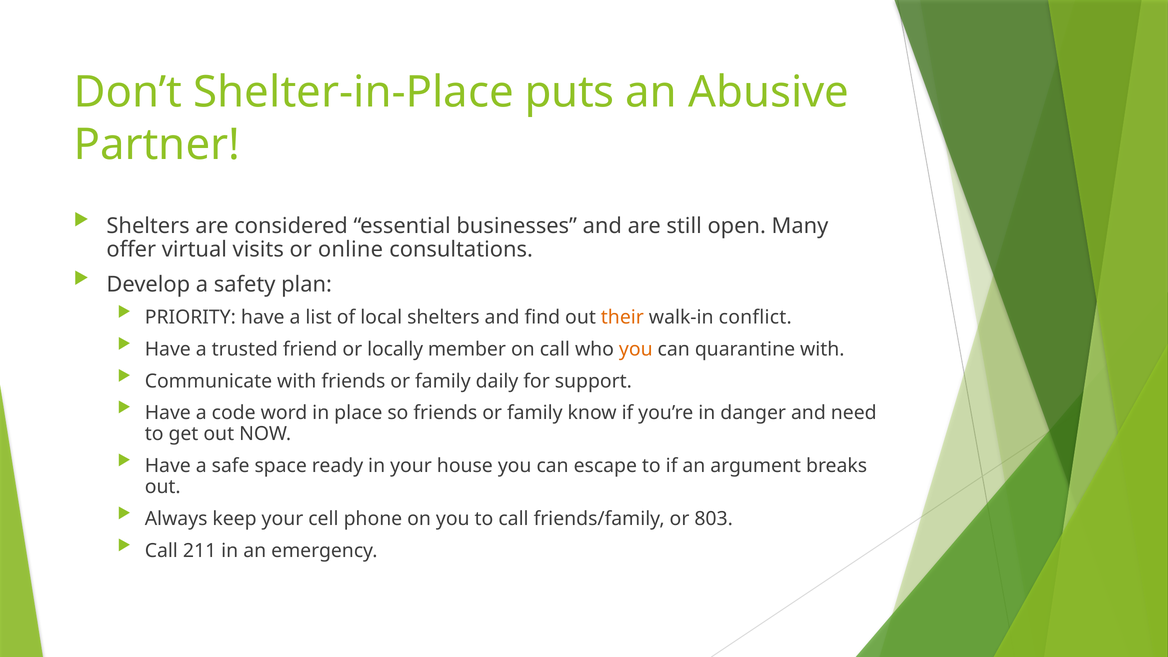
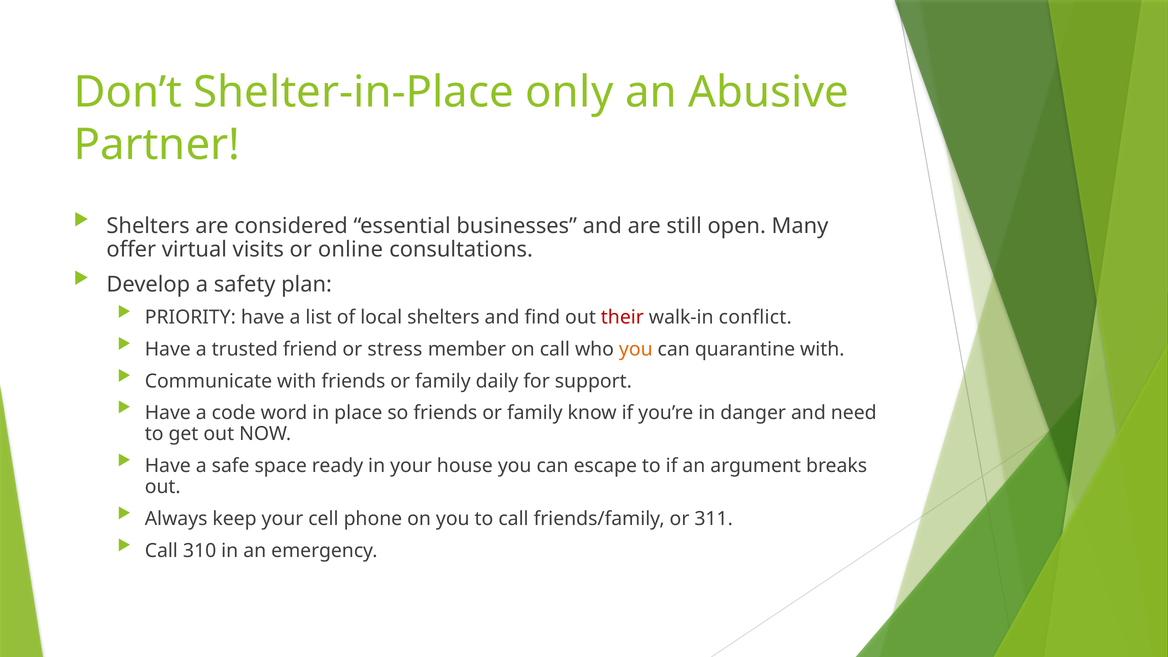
puts: puts -> only (569, 92)
their colour: orange -> red (622, 317)
locally: locally -> stress (395, 349)
803: 803 -> 311 (714, 519)
211: 211 -> 310 (200, 551)
